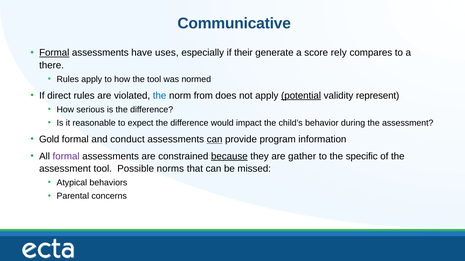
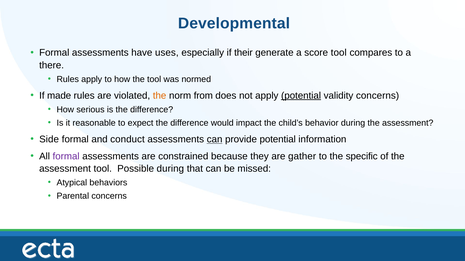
Communicative: Communicative -> Developmental (234, 23)
Formal underline: present -> none (54, 53)
score rely: rely -> tool (339, 53)
direct: direct -> made (59, 96)
the colour: blue -> orange (160, 96)
validity represent: represent -> concerns (378, 96)
Gold: Gold -> Side (49, 140)
provide program: program -> potential (278, 140)
because underline: present -> none (229, 157)
Possible norms: norms -> during (170, 169)
